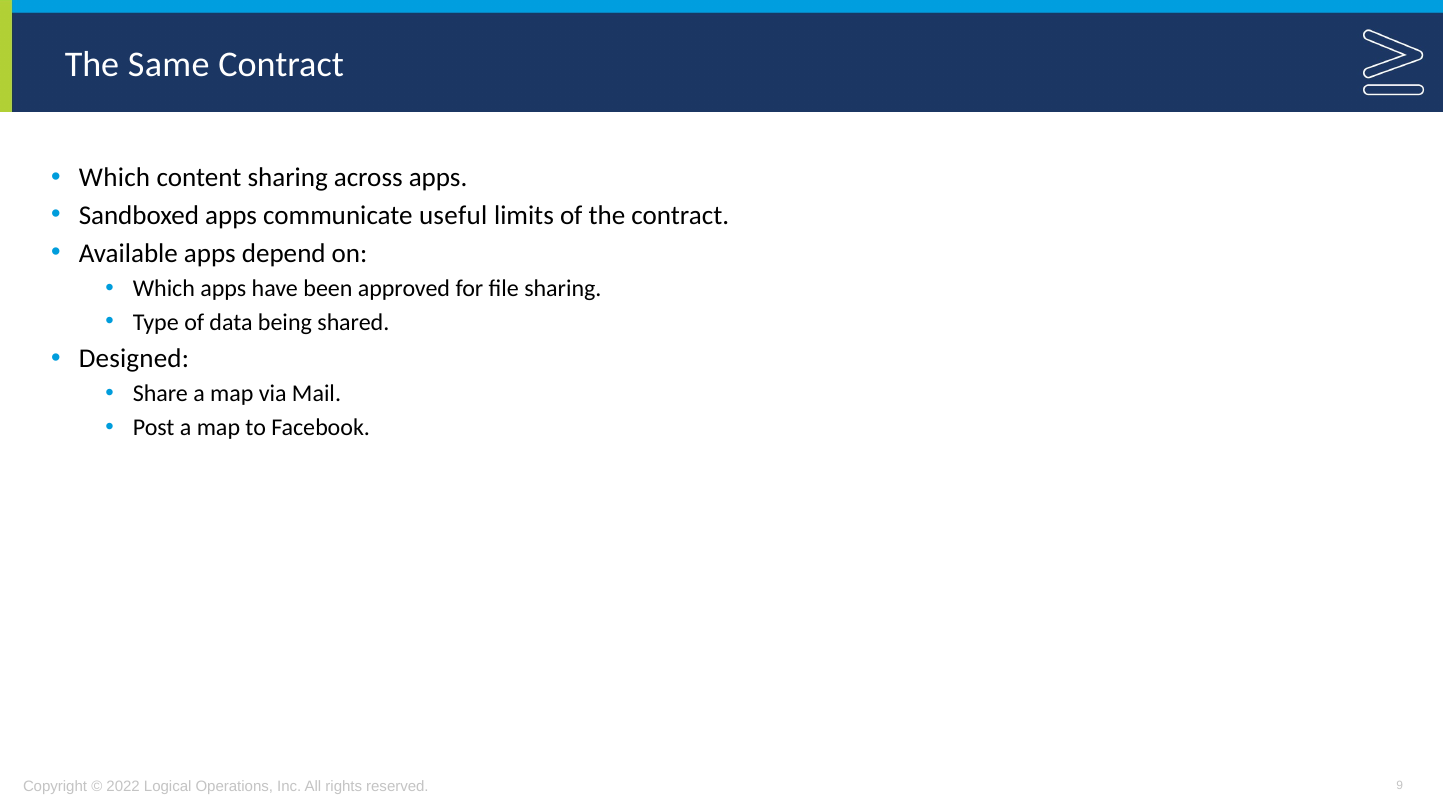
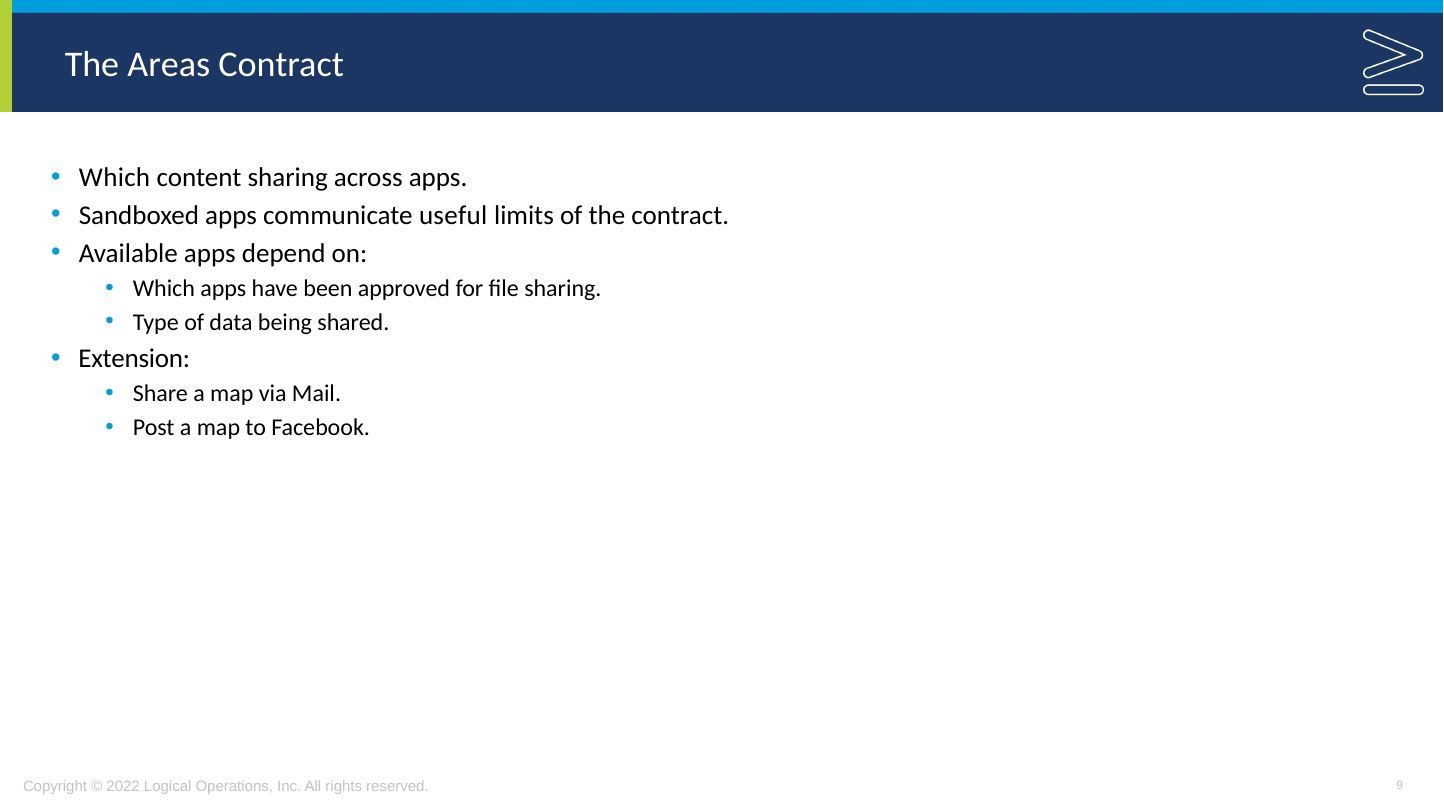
Same: Same -> Areas (169, 64)
Designed: Designed -> Extension (134, 359)
